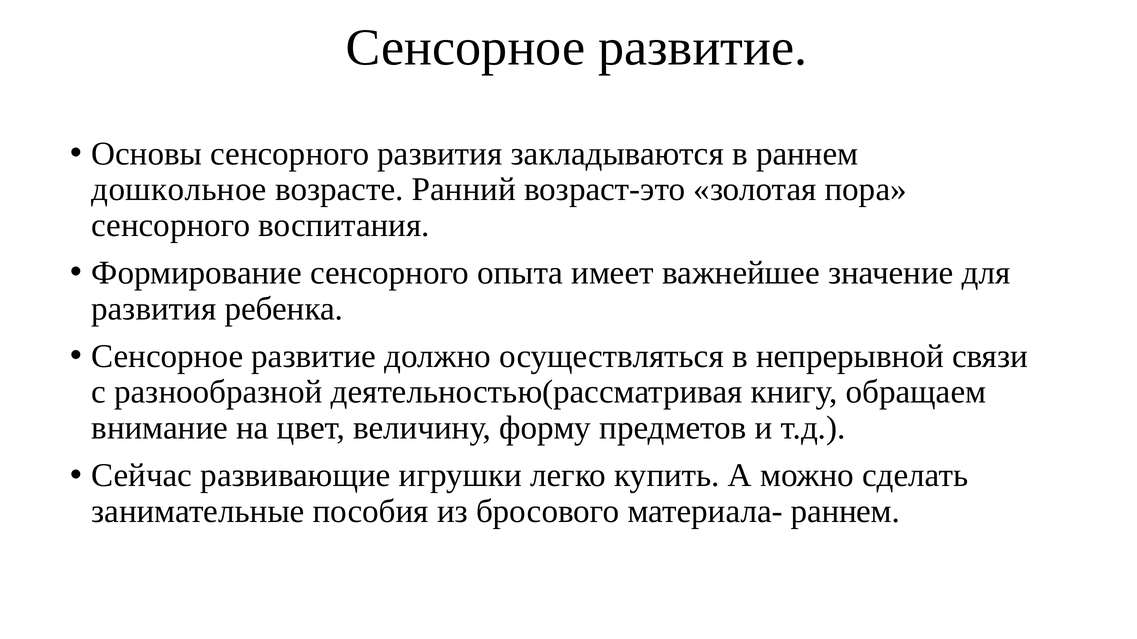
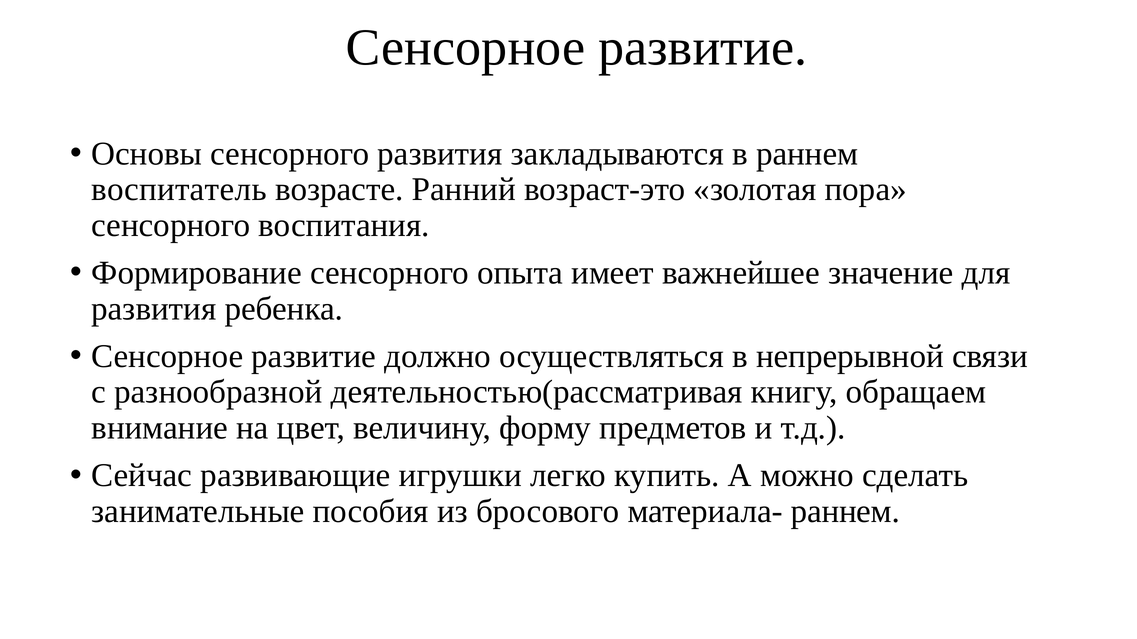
дошкольное: дошкольное -> воспитатель (179, 190)
